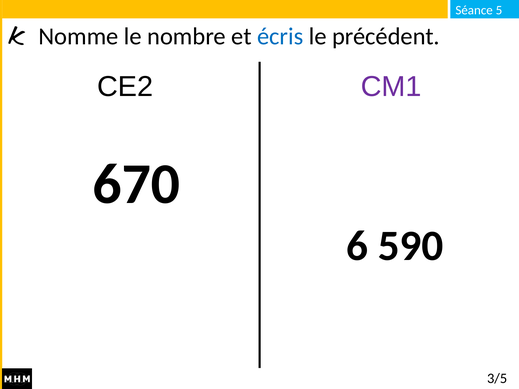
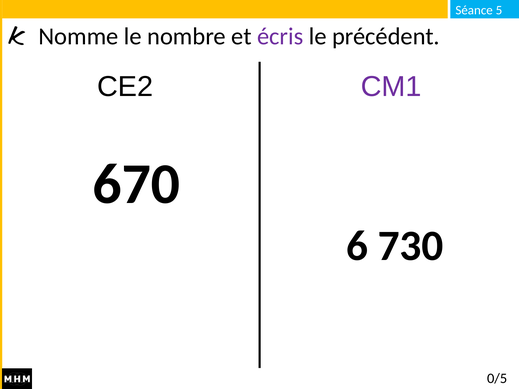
écris colour: blue -> purple (280, 37)
590: 590 -> 730 (411, 246)
3/5: 3/5 -> 0/5 (497, 379)
